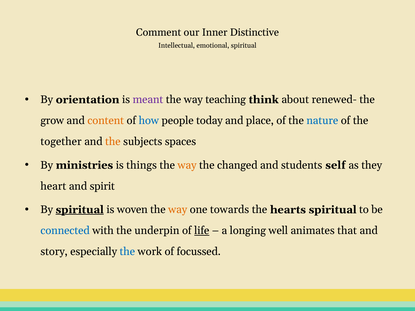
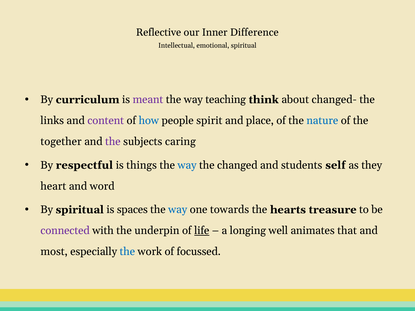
Comment: Comment -> Reflective (159, 33)
Distinctive: Distinctive -> Difference (254, 33)
orientation: orientation -> curriculum (88, 100)
renewed-: renewed- -> changed- (334, 100)
grow: grow -> links (52, 121)
content colour: orange -> purple (106, 121)
today: today -> spirit (209, 121)
the colour: orange -> purple (113, 142)
spaces: spaces -> caring (180, 142)
ministries: ministries -> respectful (84, 165)
way colour: orange -> blue (187, 165)
spirit: spirit -> word (102, 186)
spiritual underline: present -> none (80, 210)
woven: woven -> spaces (132, 210)
way colour: orange -> blue (178, 210)
hearts spiritual: spiritual -> treasure (333, 210)
connected colour: blue -> purple (65, 231)
story: story -> most (54, 252)
